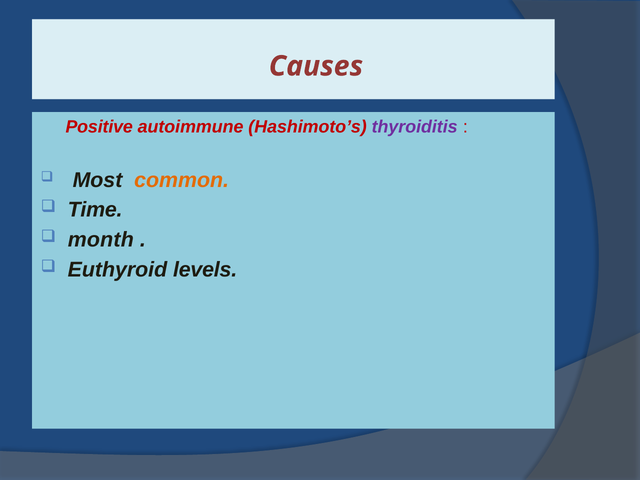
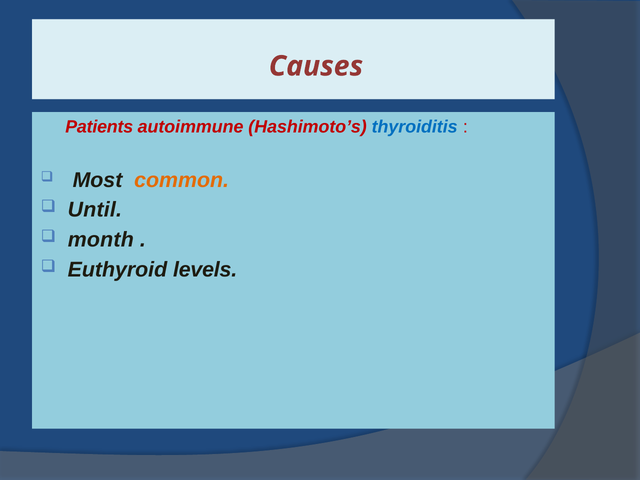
Positive: Positive -> Patients (99, 127)
thyroiditis colour: purple -> blue (415, 127)
Time: Time -> Until (95, 210)
